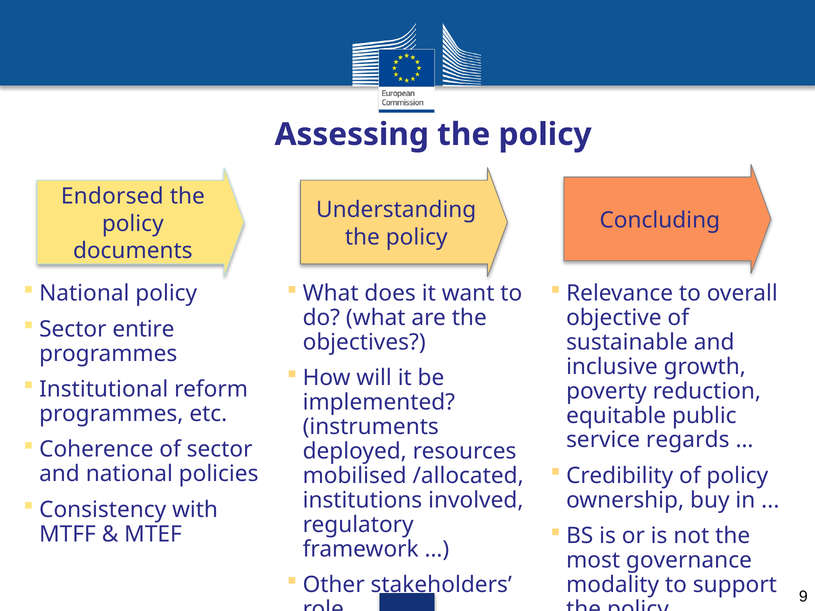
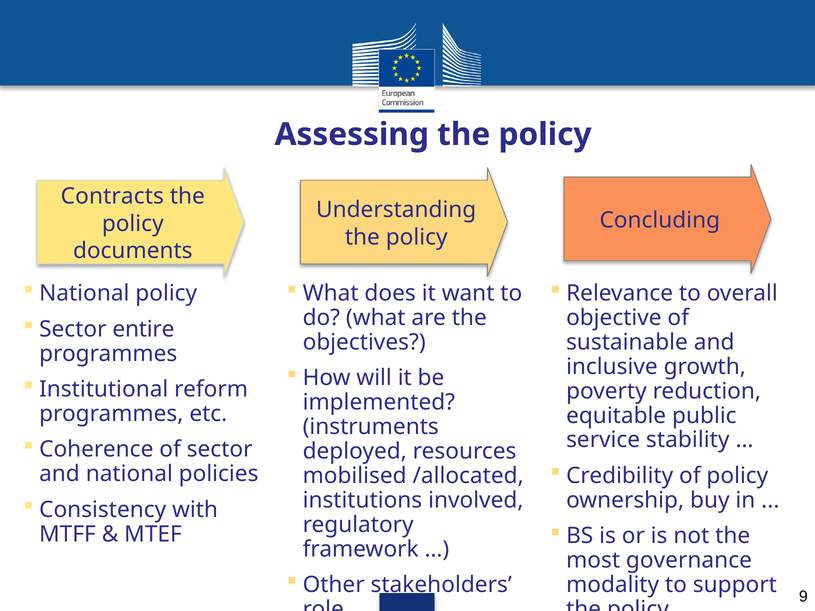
Endorsed: Endorsed -> Contracts (112, 197)
regards: regards -> stability (688, 440)
